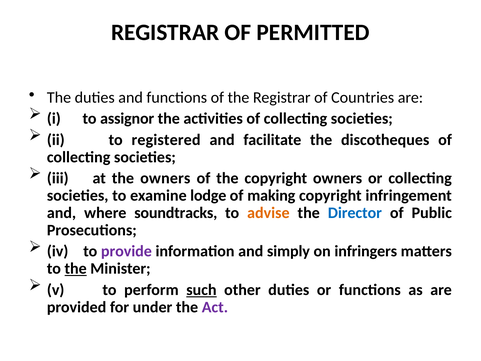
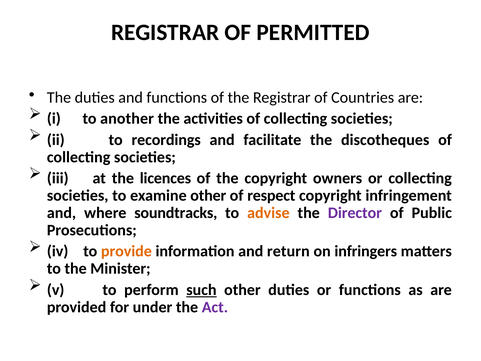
assignor: assignor -> another (127, 118)
registered: registered -> recordings (166, 140)
the owners: owners -> licences (165, 178)
examine lodge: lodge -> other (208, 195)
making: making -> respect (271, 195)
Director colour: blue -> purple (355, 213)
provide colour: purple -> orange (126, 251)
simply: simply -> return (288, 251)
the underline: present -> none (76, 268)
